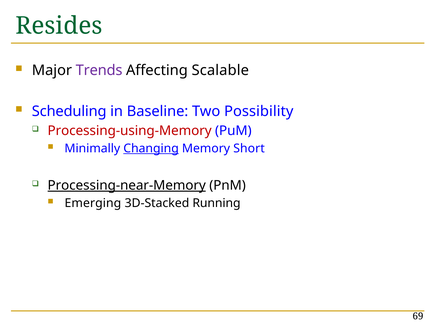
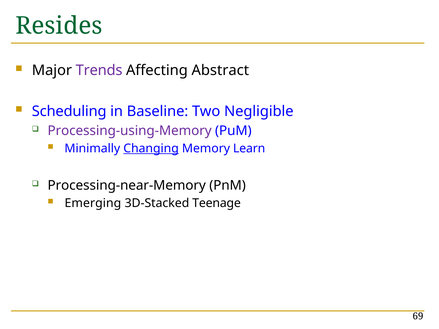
Scalable: Scalable -> Abstract (220, 71)
Possibility: Possibility -> Negligible (259, 112)
Processing-using-Memory colour: red -> purple (130, 131)
Short: Short -> Learn (249, 149)
Processing-near-Memory underline: present -> none (127, 186)
Running: Running -> Teenage (217, 203)
